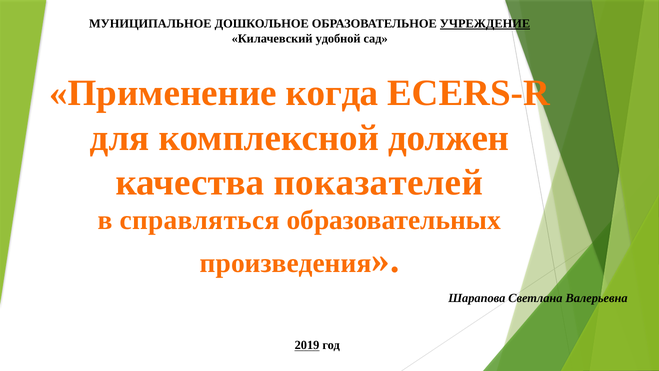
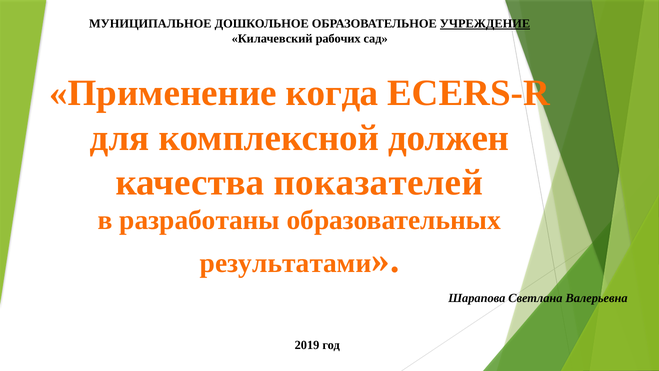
удобной: удобной -> рабочих (338, 38)
справляться: справляться -> разработаны (200, 220)
произведения: произведения -> результатами (286, 263)
2019 underline: present -> none (307, 345)
